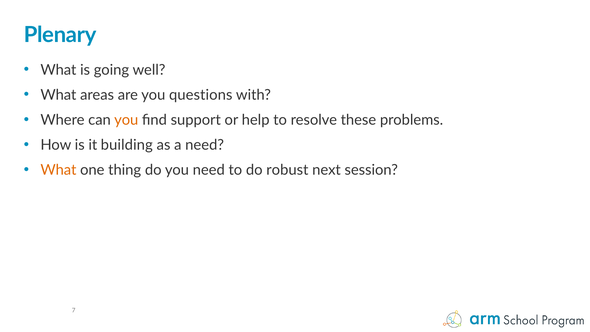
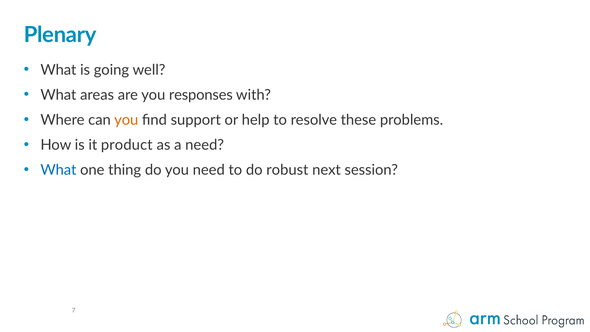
questions: questions -> responses (201, 95)
building: building -> product (127, 145)
What colour: orange -> blue (58, 170)
